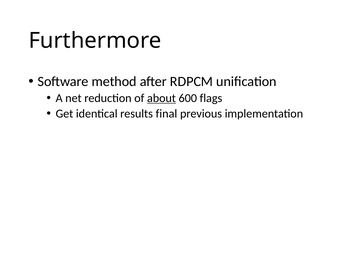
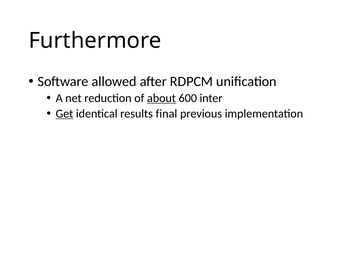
method: method -> allowed (114, 82)
flags: flags -> inter (211, 98)
Get underline: none -> present (64, 114)
